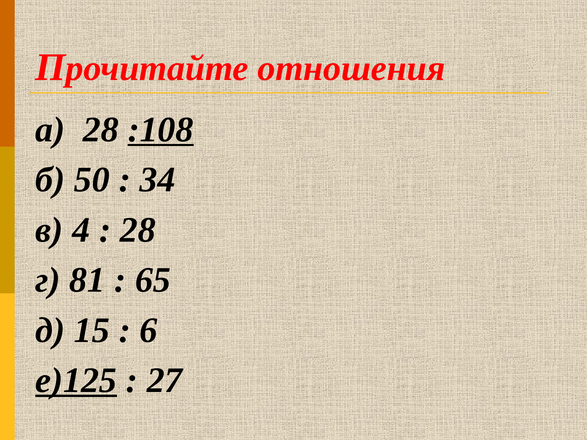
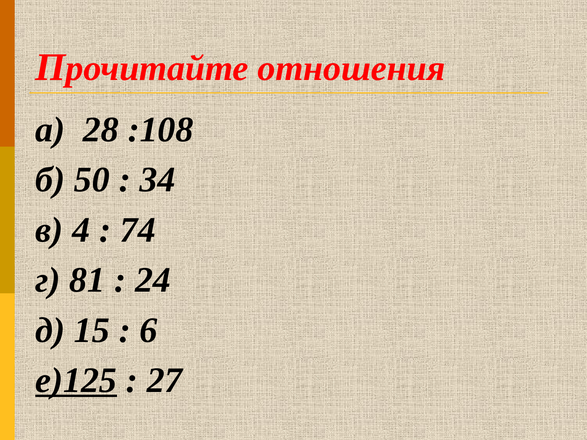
:108 underline: present -> none (161, 130)
28: 28 -> 74 (138, 230)
65: 65 -> 24 (153, 280)
